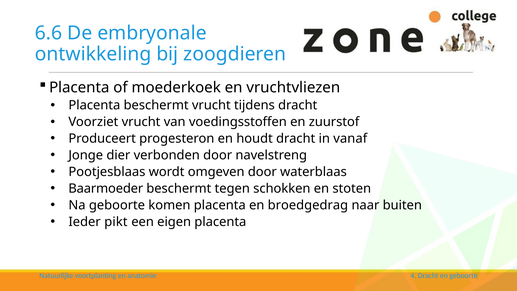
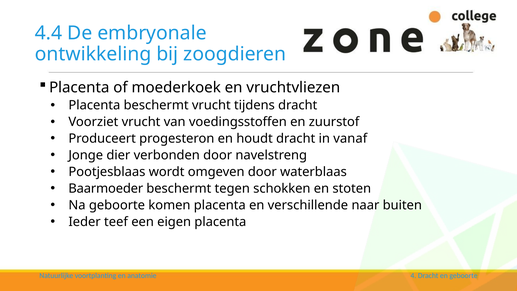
6.6: 6.6 -> 4.4 (49, 33)
broedgedrag: broedgedrag -> verschillende (308, 205)
pikt: pikt -> teef (116, 222)
